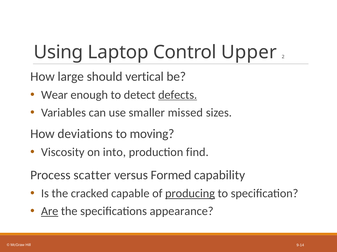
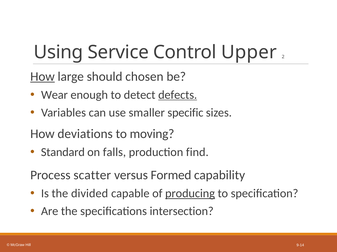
Laptop: Laptop -> Service (118, 52)
How underline: none -> present (42, 77)
vertical: vertical -> chosen (144, 77)
missed: missed -> specific (185, 113)
Viscosity: Viscosity -> Standard (63, 153)
into: into -> falls (114, 153)
cracked: cracked -> divided (90, 194)
Are underline: present -> none (50, 212)
appearance: appearance -> intersection (182, 212)
